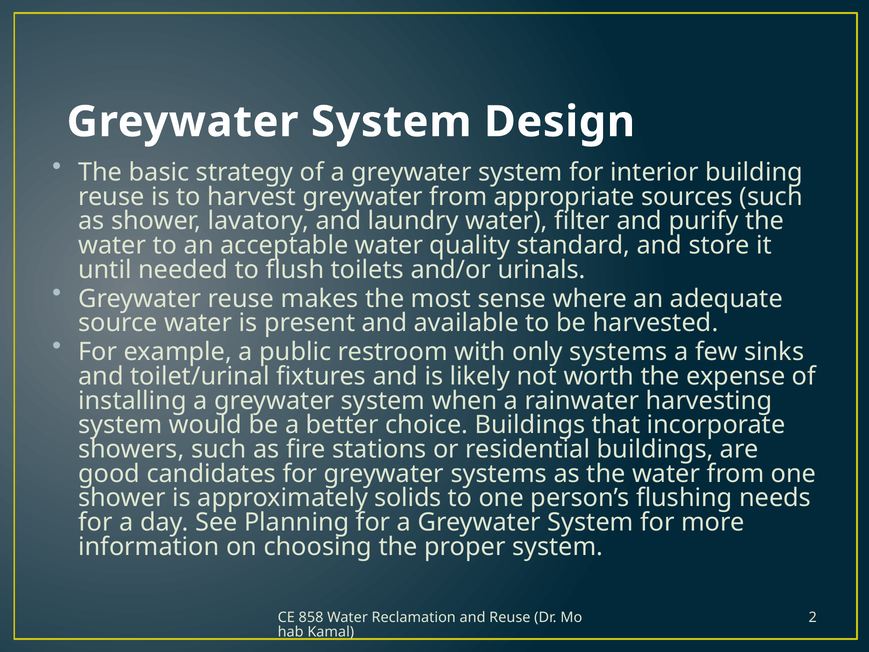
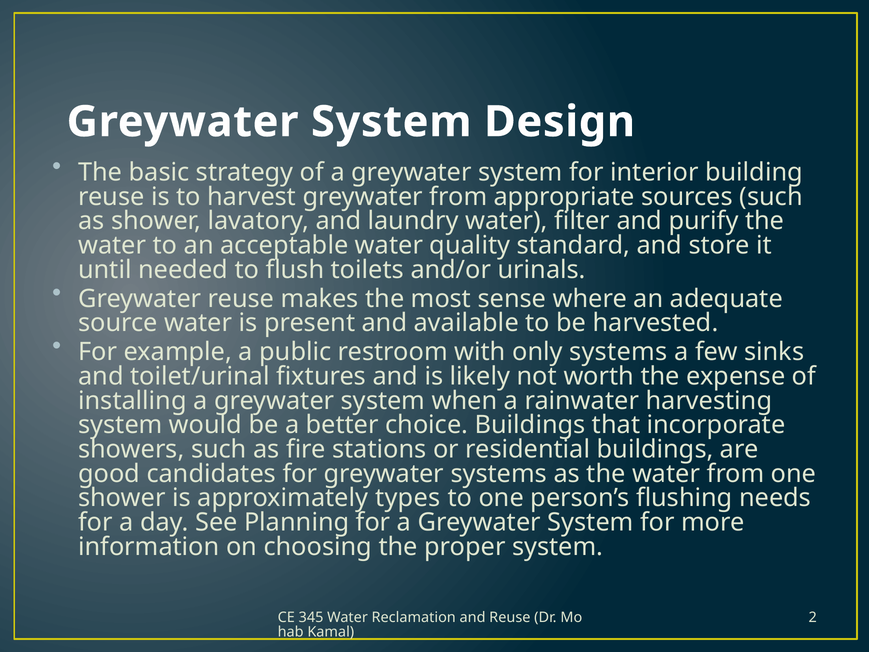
solids: solids -> types (408, 498)
858: 858 -> 345 (311, 617)
